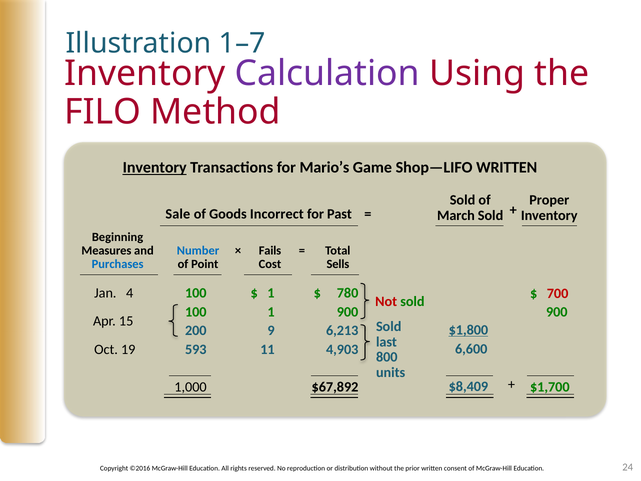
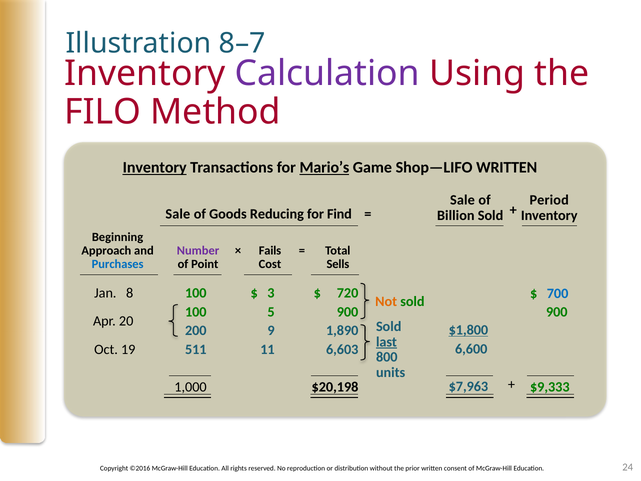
1–7: 1–7 -> 8–7 (242, 43)
Mario’s underline: none -> present (324, 168)
Sold: Sold -> Sale (462, 200)
Proper: Proper -> Period (549, 200)
Incorrect: Incorrect -> Reducing (277, 214)
Past: Past -> Find (339, 214)
March: March -> Billion (456, 215)
Measures: Measures -> Approach (106, 250)
Number colour: blue -> purple (198, 250)
4: 4 -> 8 (130, 293)
1: 1 -> 3 (271, 293)
780: 780 -> 720 (348, 293)
700 colour: red -> blue (558, 293)
Not colour: red -> orange (386, 301)
100 1: 1 -> 5 (271, 312)
15: 15 -> 20 (126, 321)
6,213: 6,213 -> 1,890 (342, 331)
last underline: none -> present (386, 342)
593: 593 -> 511 (196, 349)
4,903: 4,903 -> 6,603 (342, 349)
$8,409: $8,409 -> $7,963 (468, 386)
$67,892: $67,892 -> $20,198 (335, 387)
$1,700: $1,700 -> $9,333 (550, 387)
